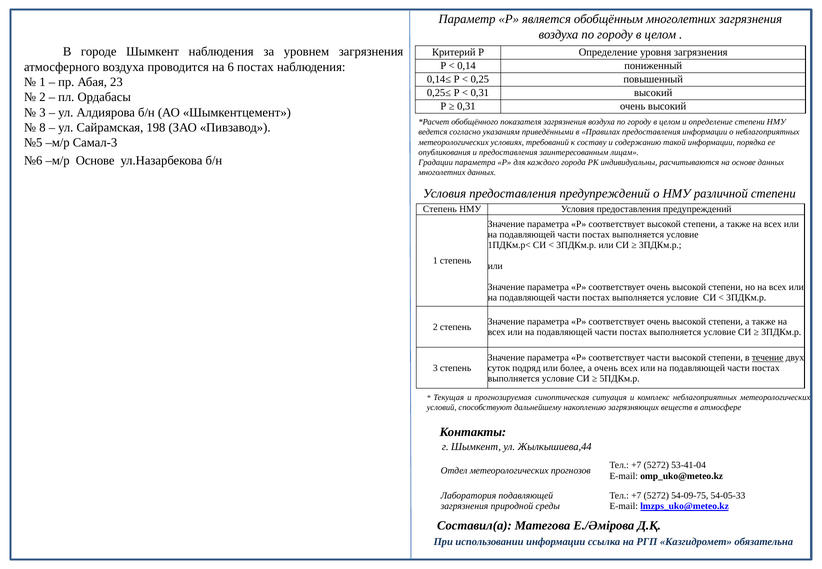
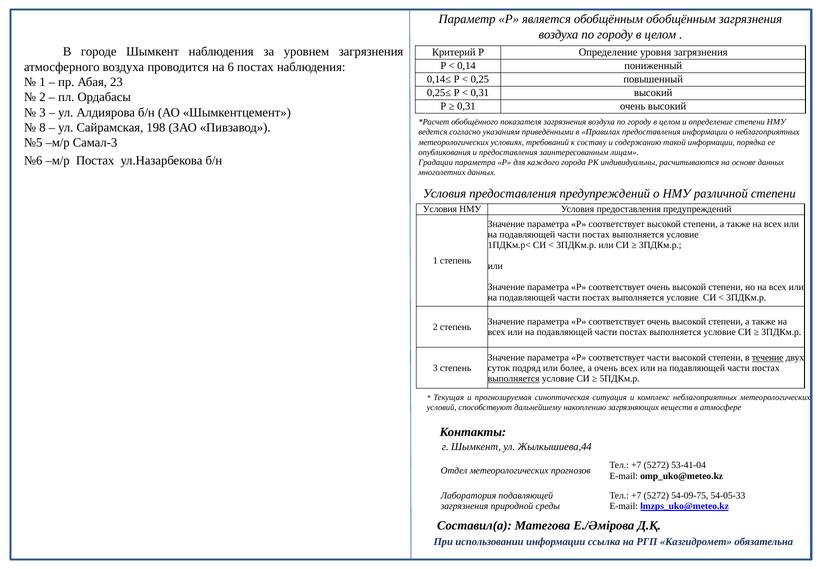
обобщённым многолетних: многолетних -> обобщённым (681, 19)
м/р Основе: Основе -> Постах (95, 161)
Степень: Степень -> Условия (440, 209)
выполняется underline: none -> present (514, 379)
